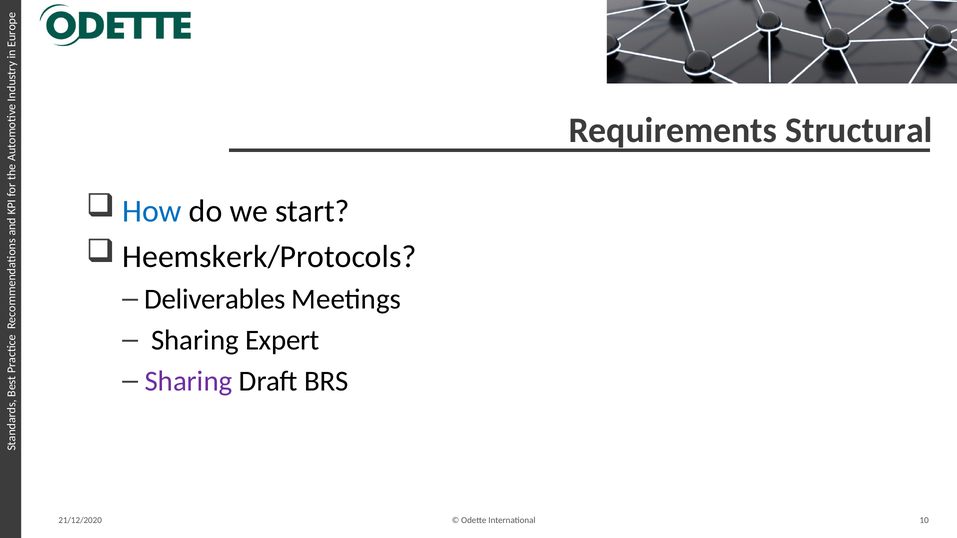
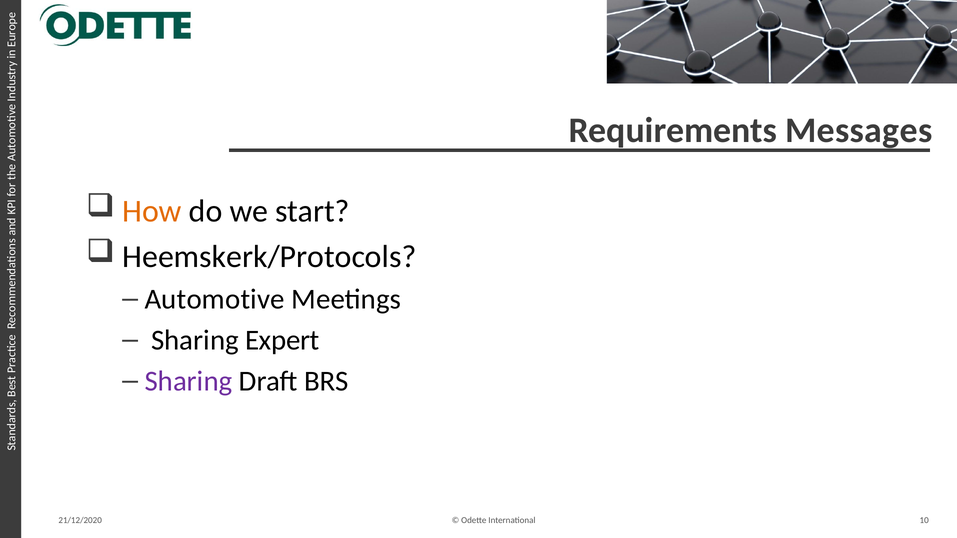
Structural: Structural -> Messages (859, 131)
How colour: blue -> orange (152, 211)
Deliverables: Deliverables -> Automotive (215, 299)
